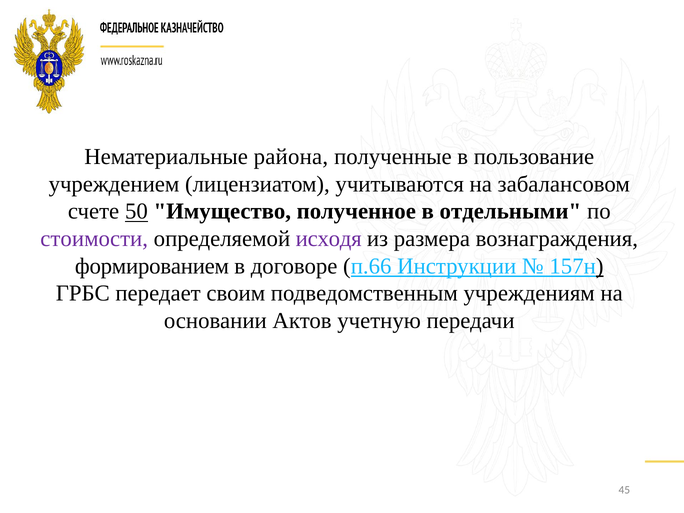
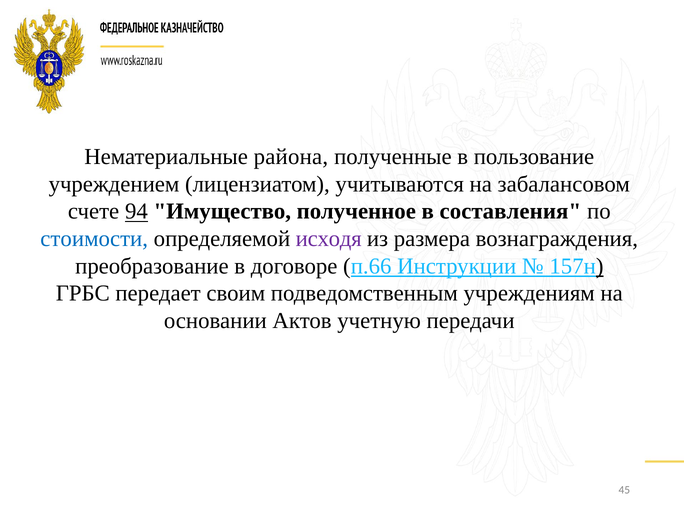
50: 50 -> 94 (136, 211)
отдельными: отдельными -> составления (510, 211)
стоимости colour: purple -> blue (94, 239)
формированием: формированием -> преобразование (152, 266)
